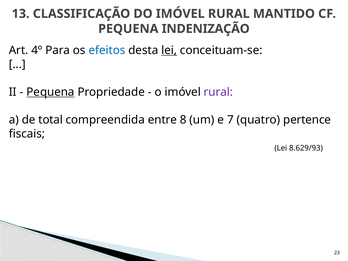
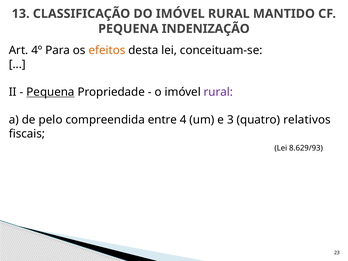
efeitos colour: blue -> orange (107, 50)
lei underline: present -> none (169, 50)
total: total -> pelo (51, 120)
8: 8 -> 4 (183, 120)
7: 7 -> 3 (230, 120)
pertence: pertence -> relativos (307, 120)
